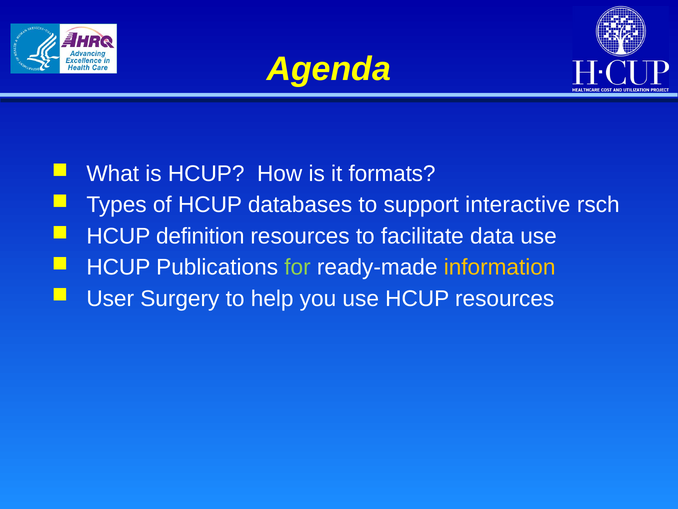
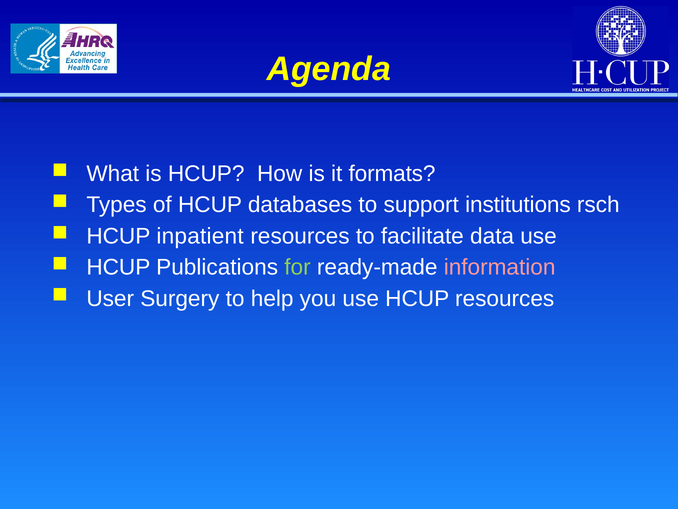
interactive: interactive -> institutions (518, 205)
definition: definition -> inpatient (200, 236)
information colour: yellow -> pink (500, 267)
